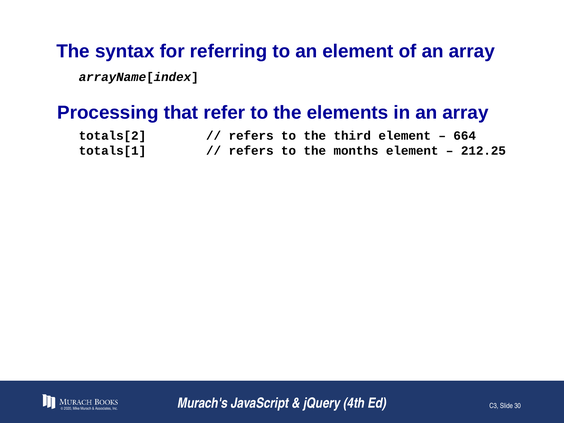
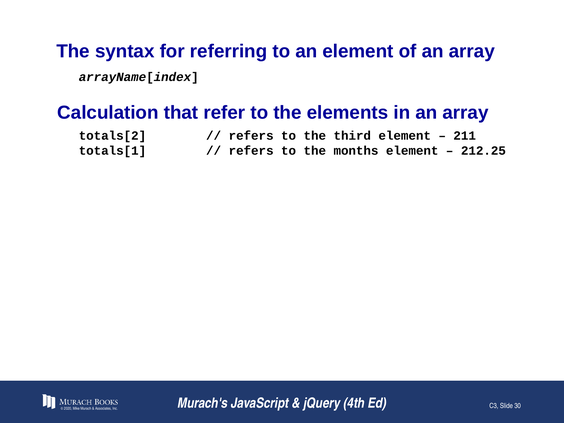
Processing: Processing -> Calculation (108, 113)
664: 664 -> 211 (465, 136)
